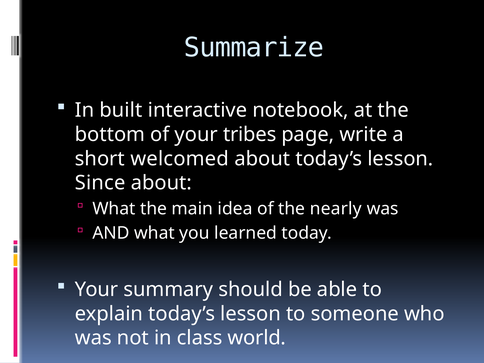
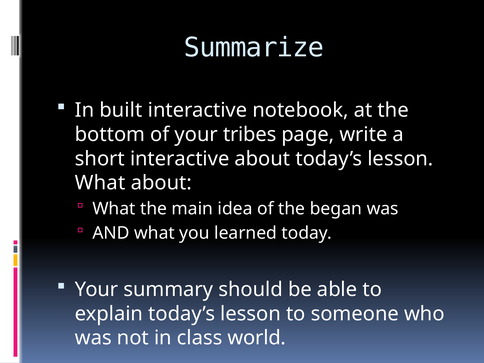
short welcomed: welcomed -> interactive (180, 159)
Since: Since -> What (100, 183)
nearly: nearly -> began (336, 209)
